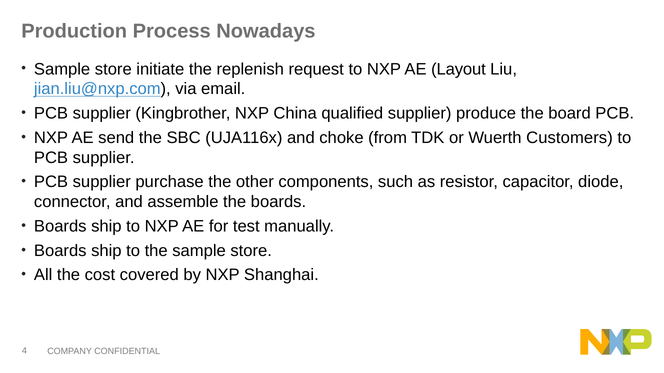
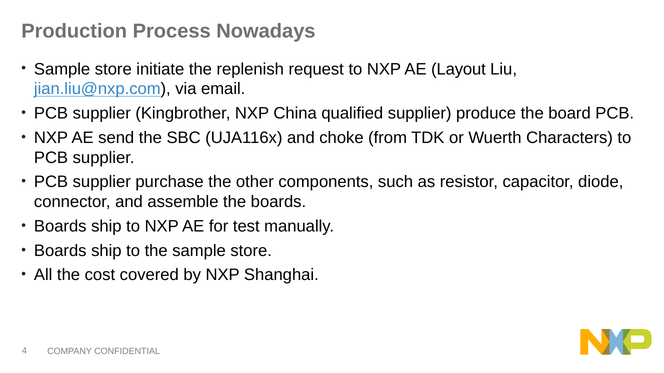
Customers: Customers -> Characters (570, 138)
